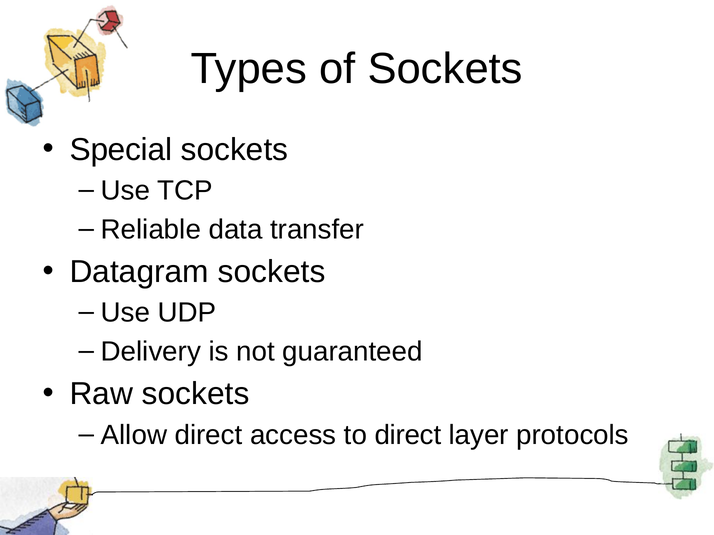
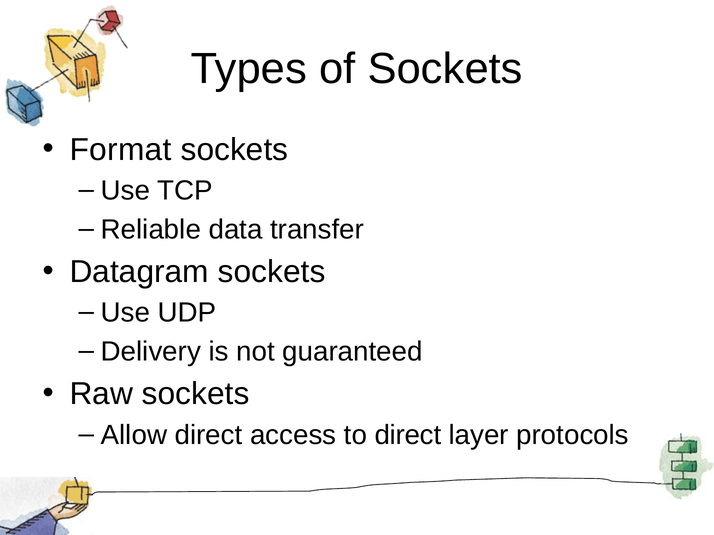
Special: Special -> Format (121, 150)
